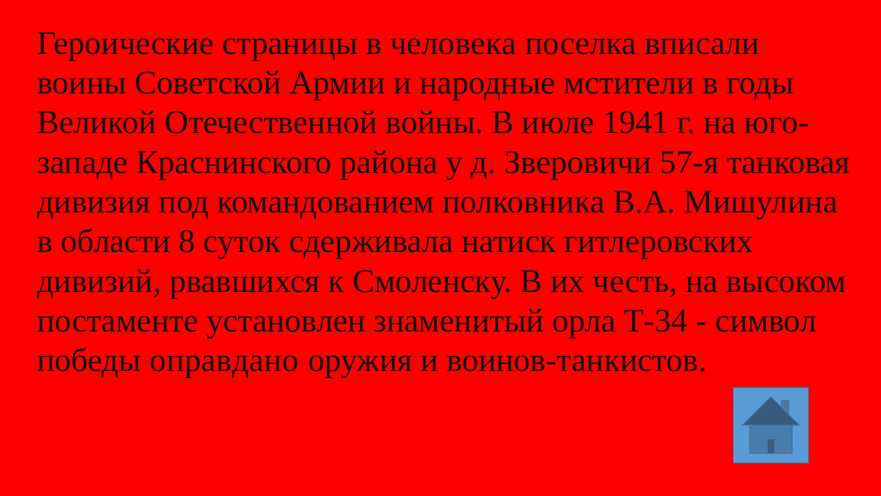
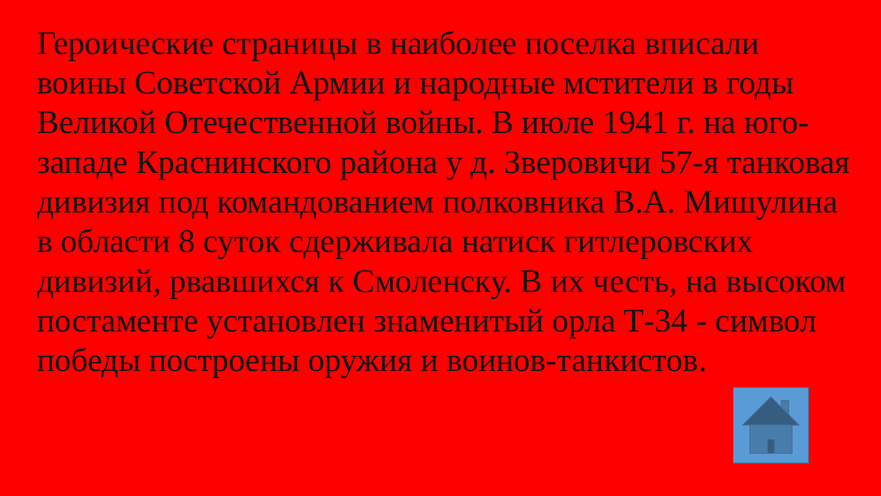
человека: человека -> наиболее (454, 43)
оправдано: оправдано -> построены (224, 360)
